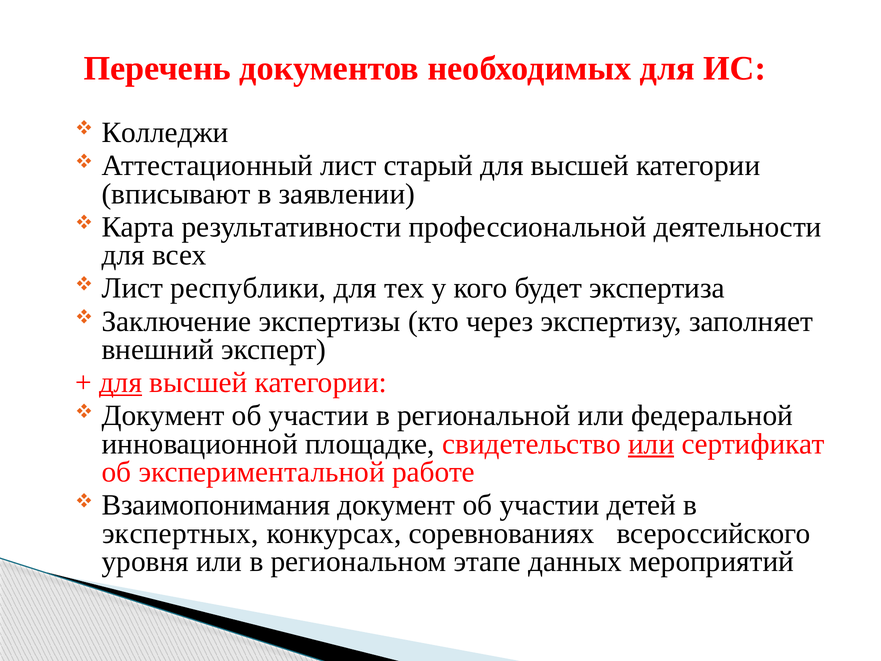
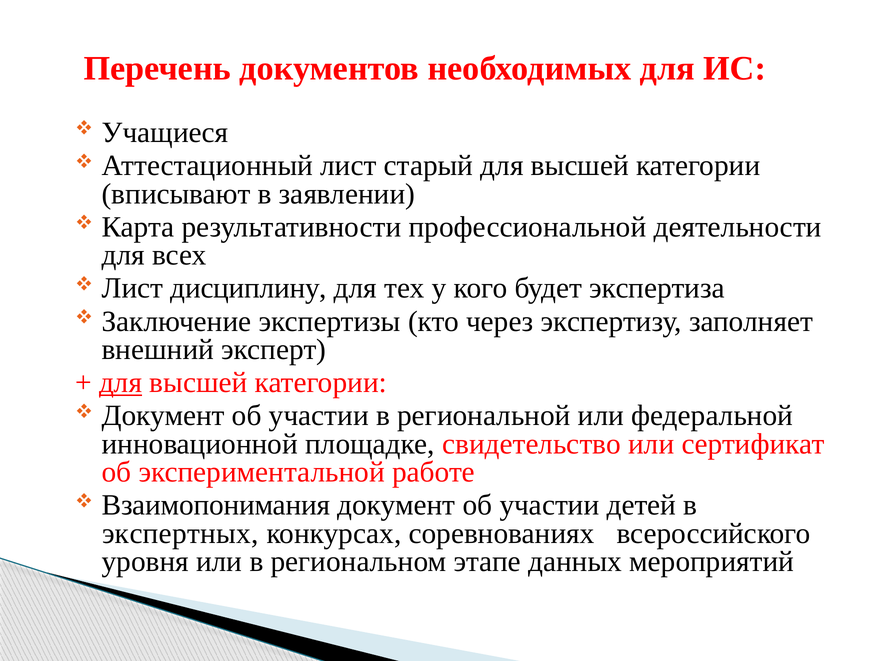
Колледжи: Колледжи -> Учащиеся (165, 132)
республики: республики -> дисциплину (249, 288)
или underline: present -> none (651, 444)
